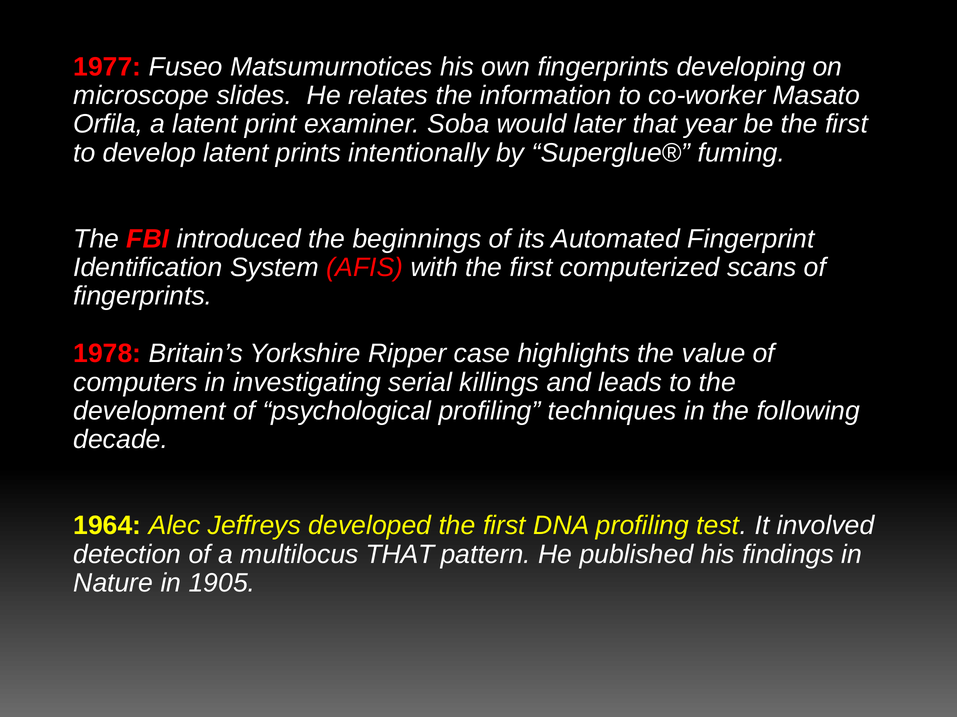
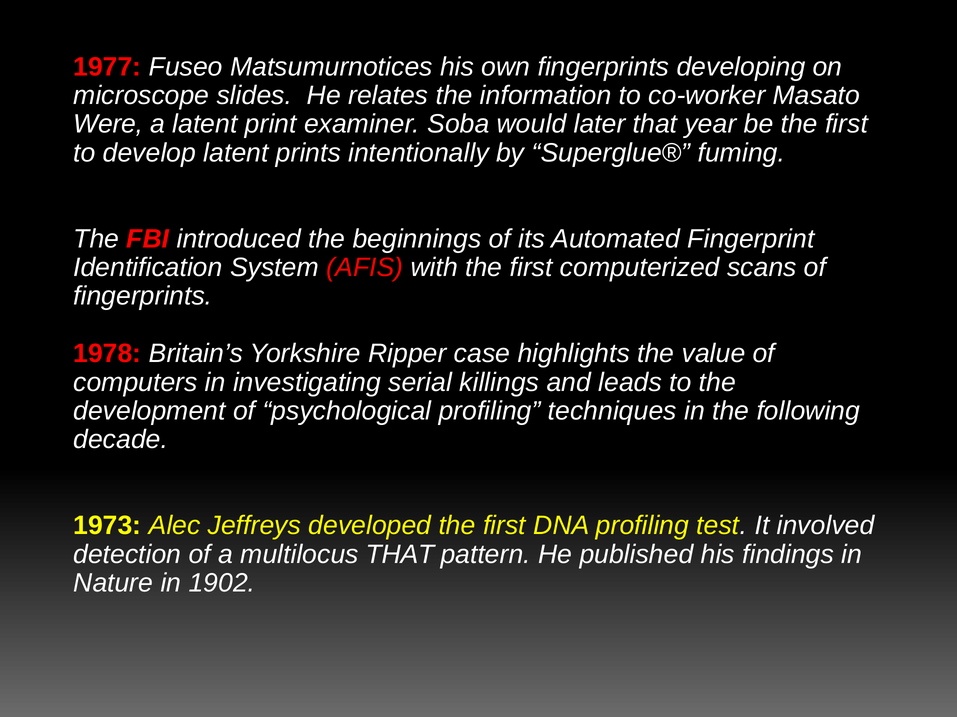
Orfila: Orfila -> Were (108, 124)
1964: 1964 -> 1973 (107, 526)
1905: 1905 -> 1902 (222, 584)
